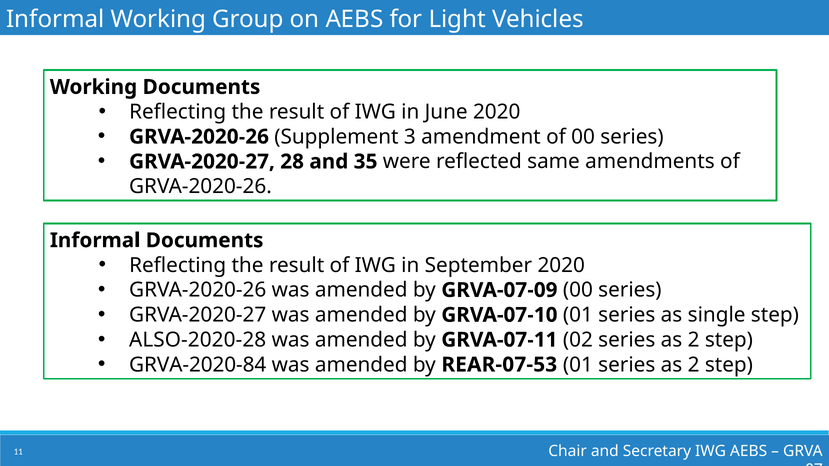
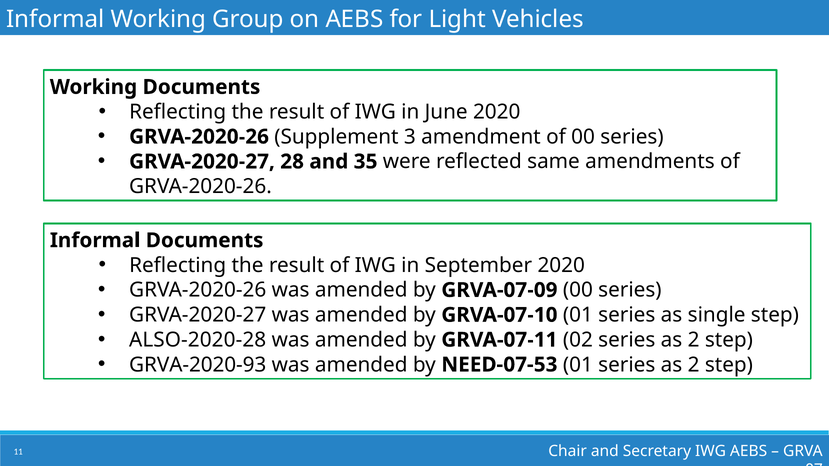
GRVA-2020-84: GRVA-2020-84 -> GRVA-2020-93 (198, 365)
REAR-07-53: REAR-07-53 -> NEED-07-53 (499, 365)
